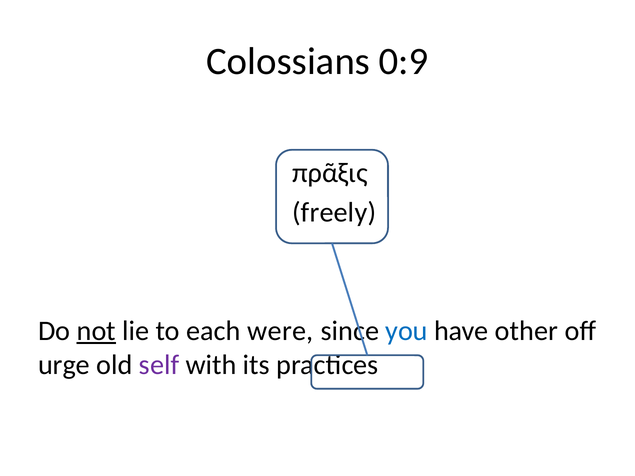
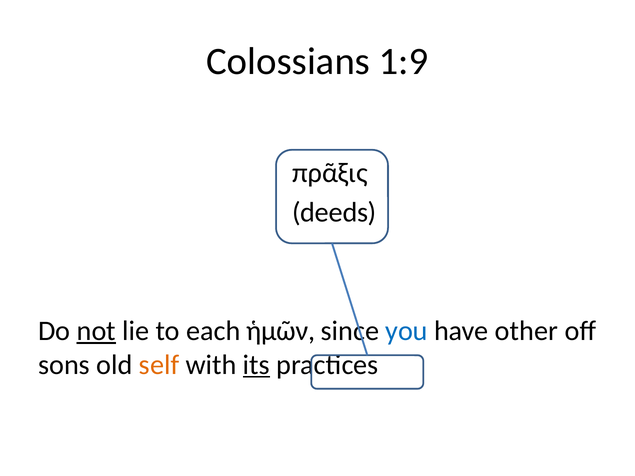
0:9: 0:9 -> 1:9 (404, 61)
freely: freely -> deeds (334, 212)
were: were -> ἡμῶν (281, 331)
urge: urge -> sons (64, 365)
self colour: purple -> orange (159, 365)
its underline: none -> present (256, 365)
